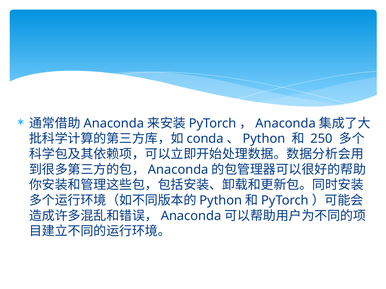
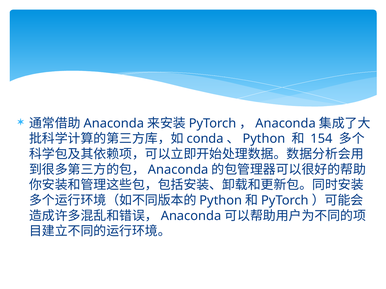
250: 250 -> 154 (322, 139)
